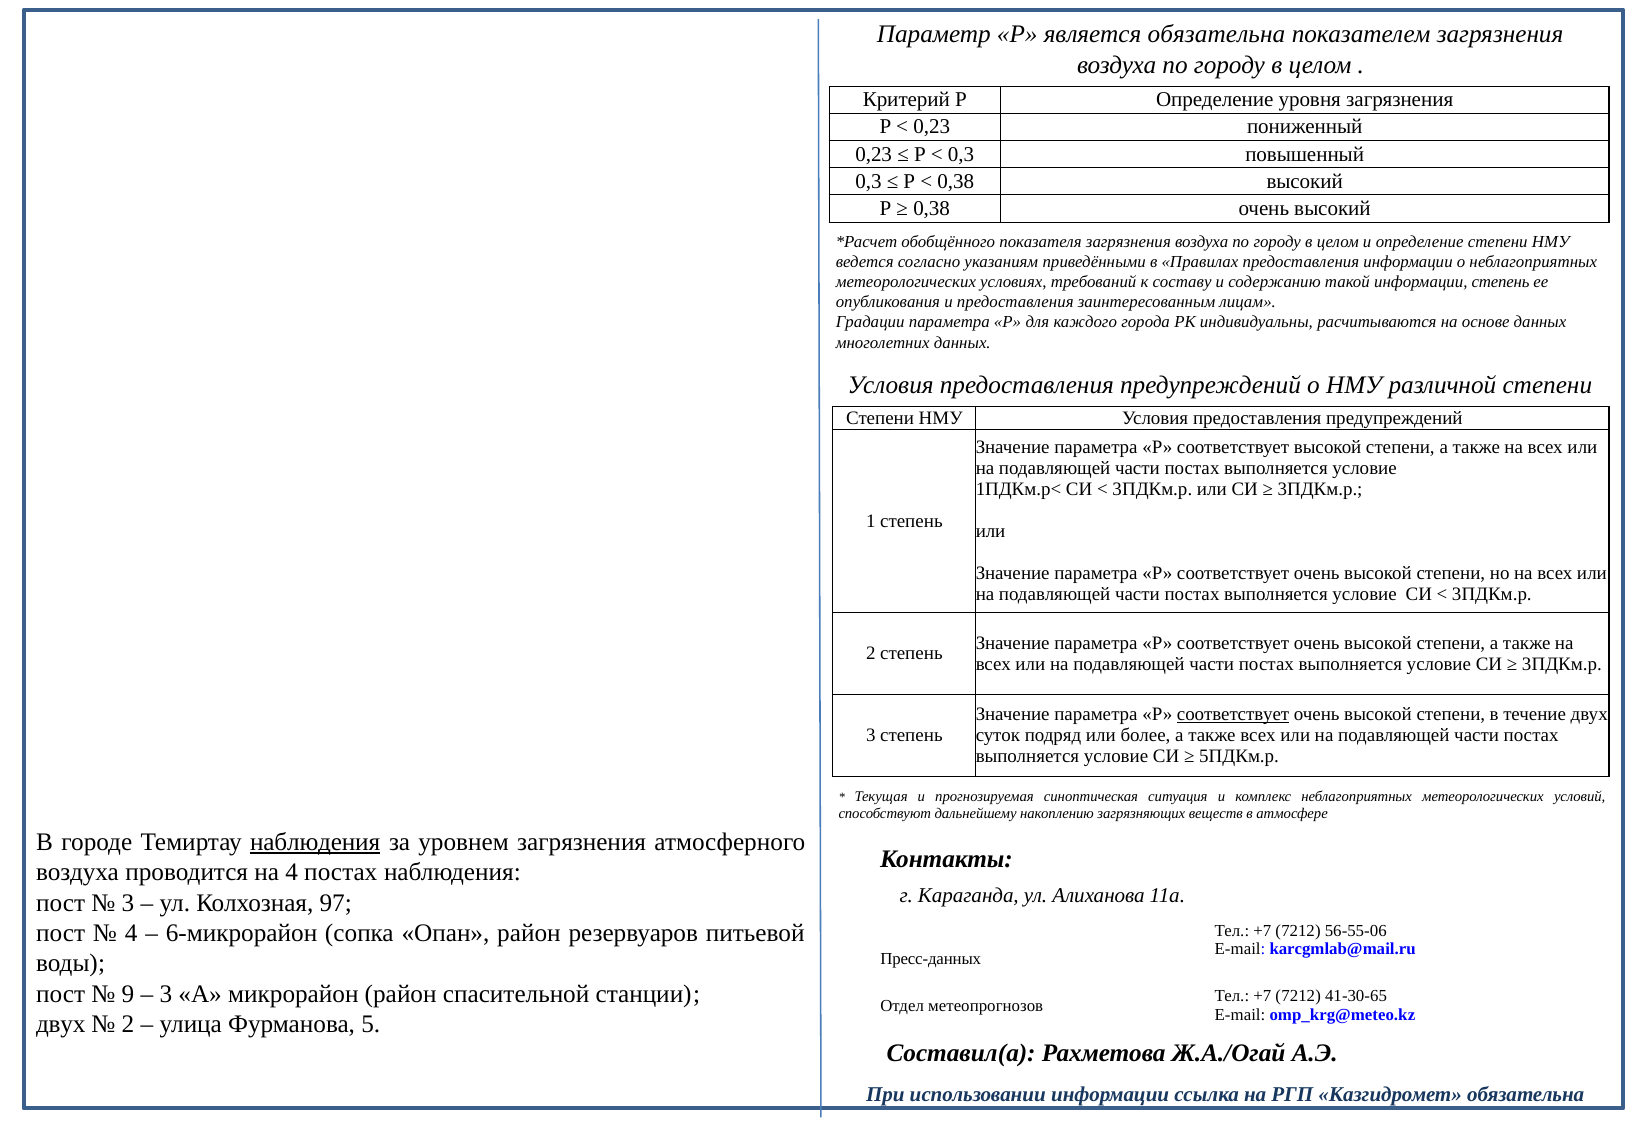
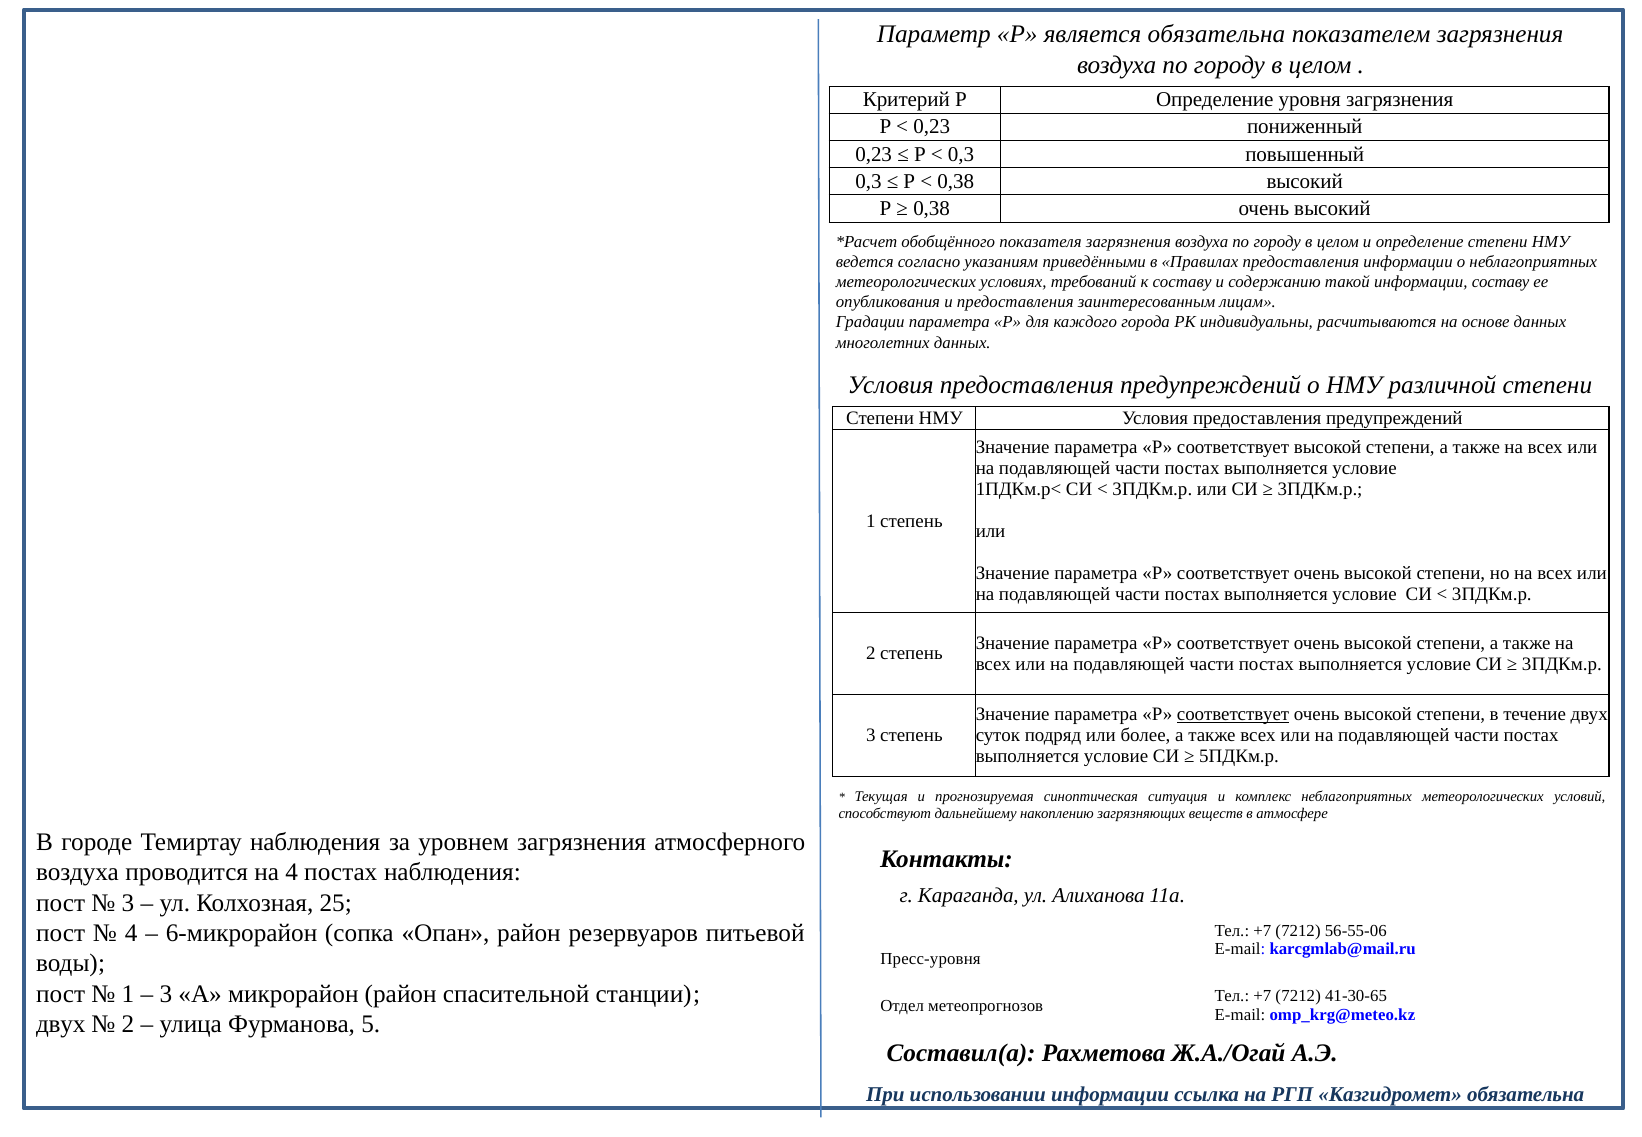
информации степень: степень -> составу (1501, 282)
наблюдения underline: present -> none (315, 842)
97: 97 -> 25 (336, 903)
Пресс-данных: Пресс-данных -> Пресс-уровня (931, 958)
9: 9 -> 1 (128, 994)
